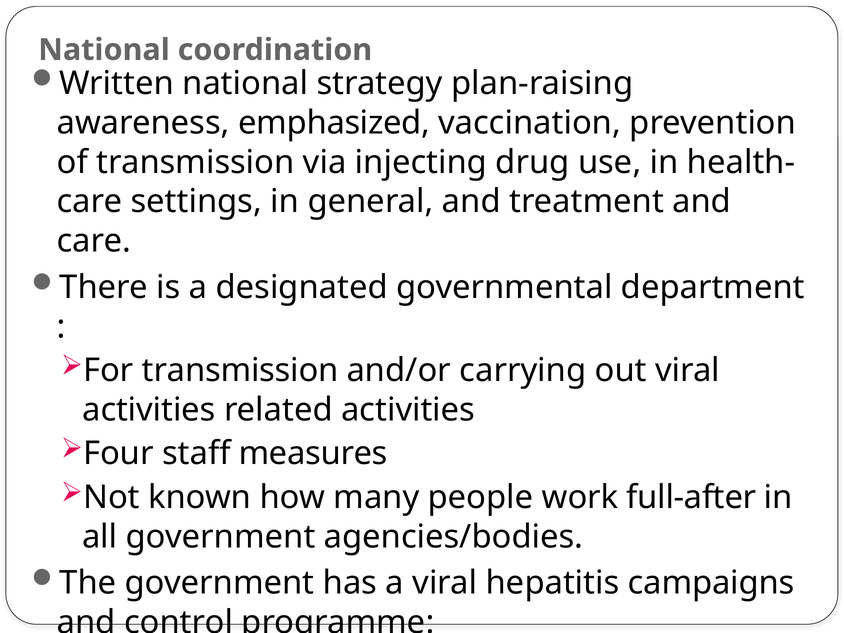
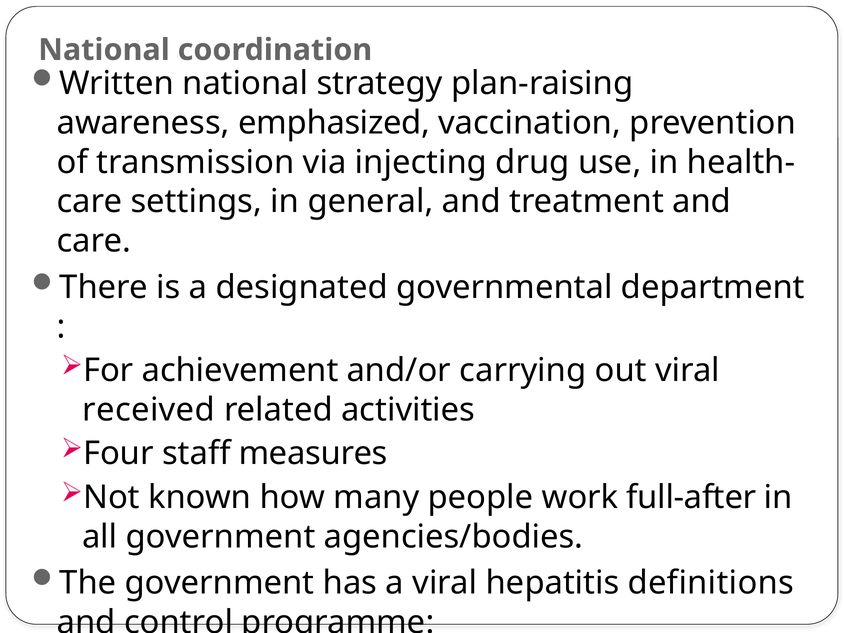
For transmission: transmission -> achievement (240, 370)
activities: activities -> received (149, 410)
campaigns: campaigns -> definitions (711, 583)
